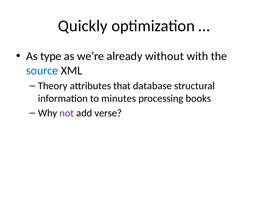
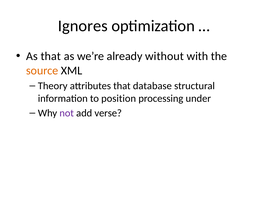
Quickly: Quickly -> Ignores (83, 26)
As type: type -> that (51, 56)
source colour: blue -> orange (42, 71)
minutes: minutes -> position (119, 98)
books: books -> under (198, 98)
